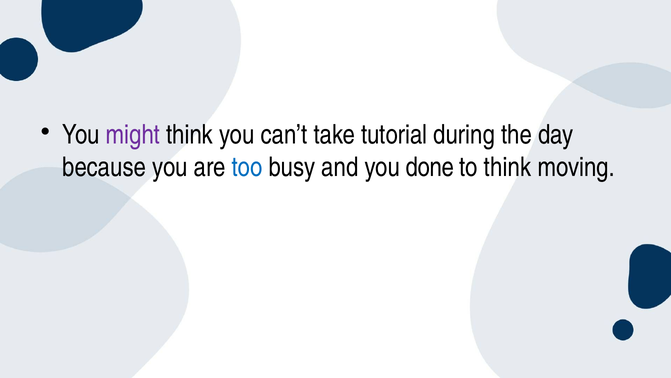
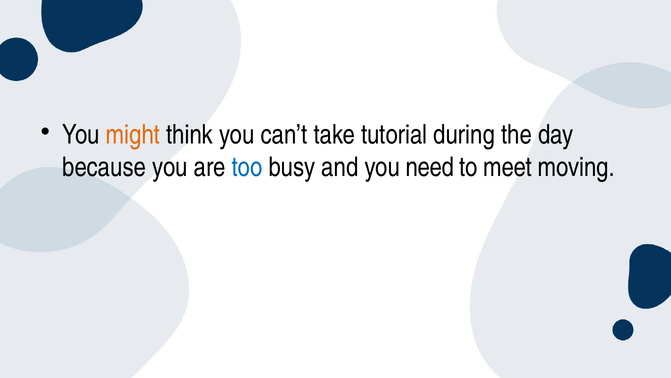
might colour: purple -> orange (133, 135)
done: done -> need (430, 167)
to think: think -> meet (508, 167)
